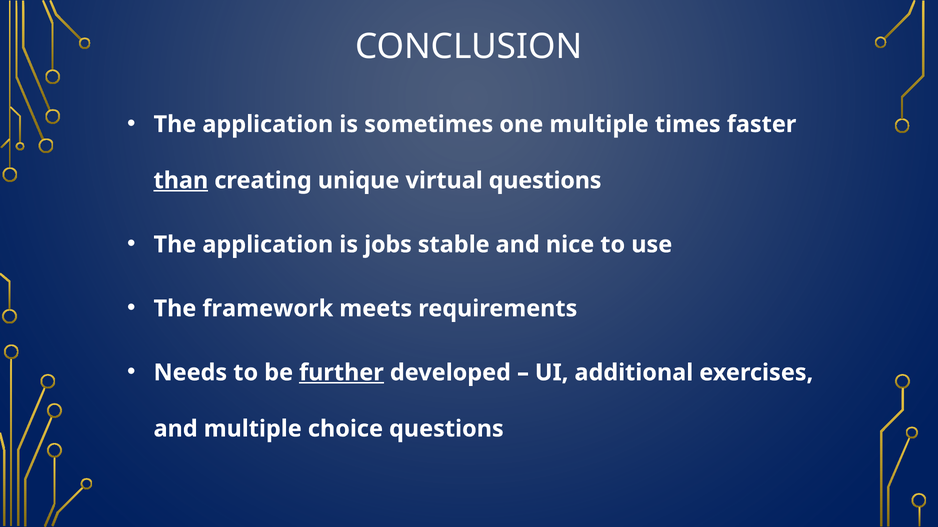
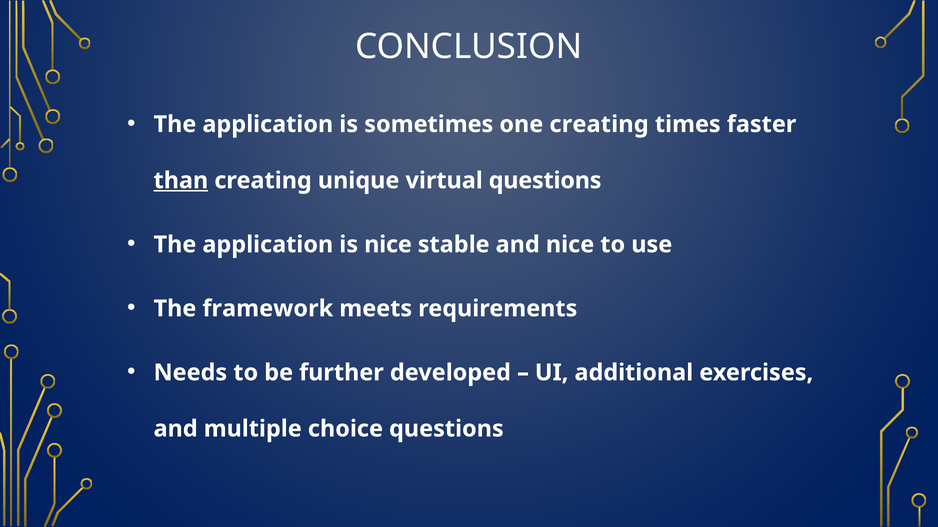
one multiple: multiple -> creating (599, 124)
is jobs: jobs -> nice (388, 245)
further underline: present -> none (341, 373)
